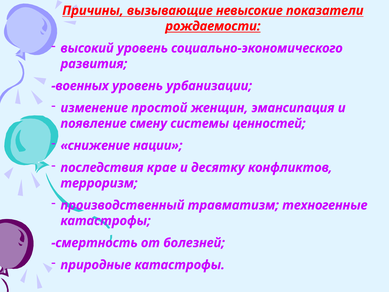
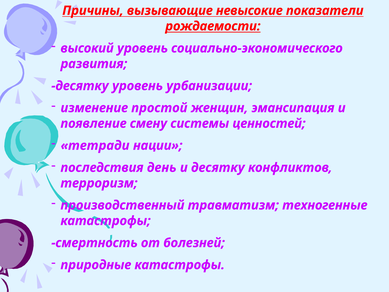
военных: военных -> десятку (80, 86)
снижение: снижение -> тетради (95, 145)
крае: крае -> день (162, 167)
